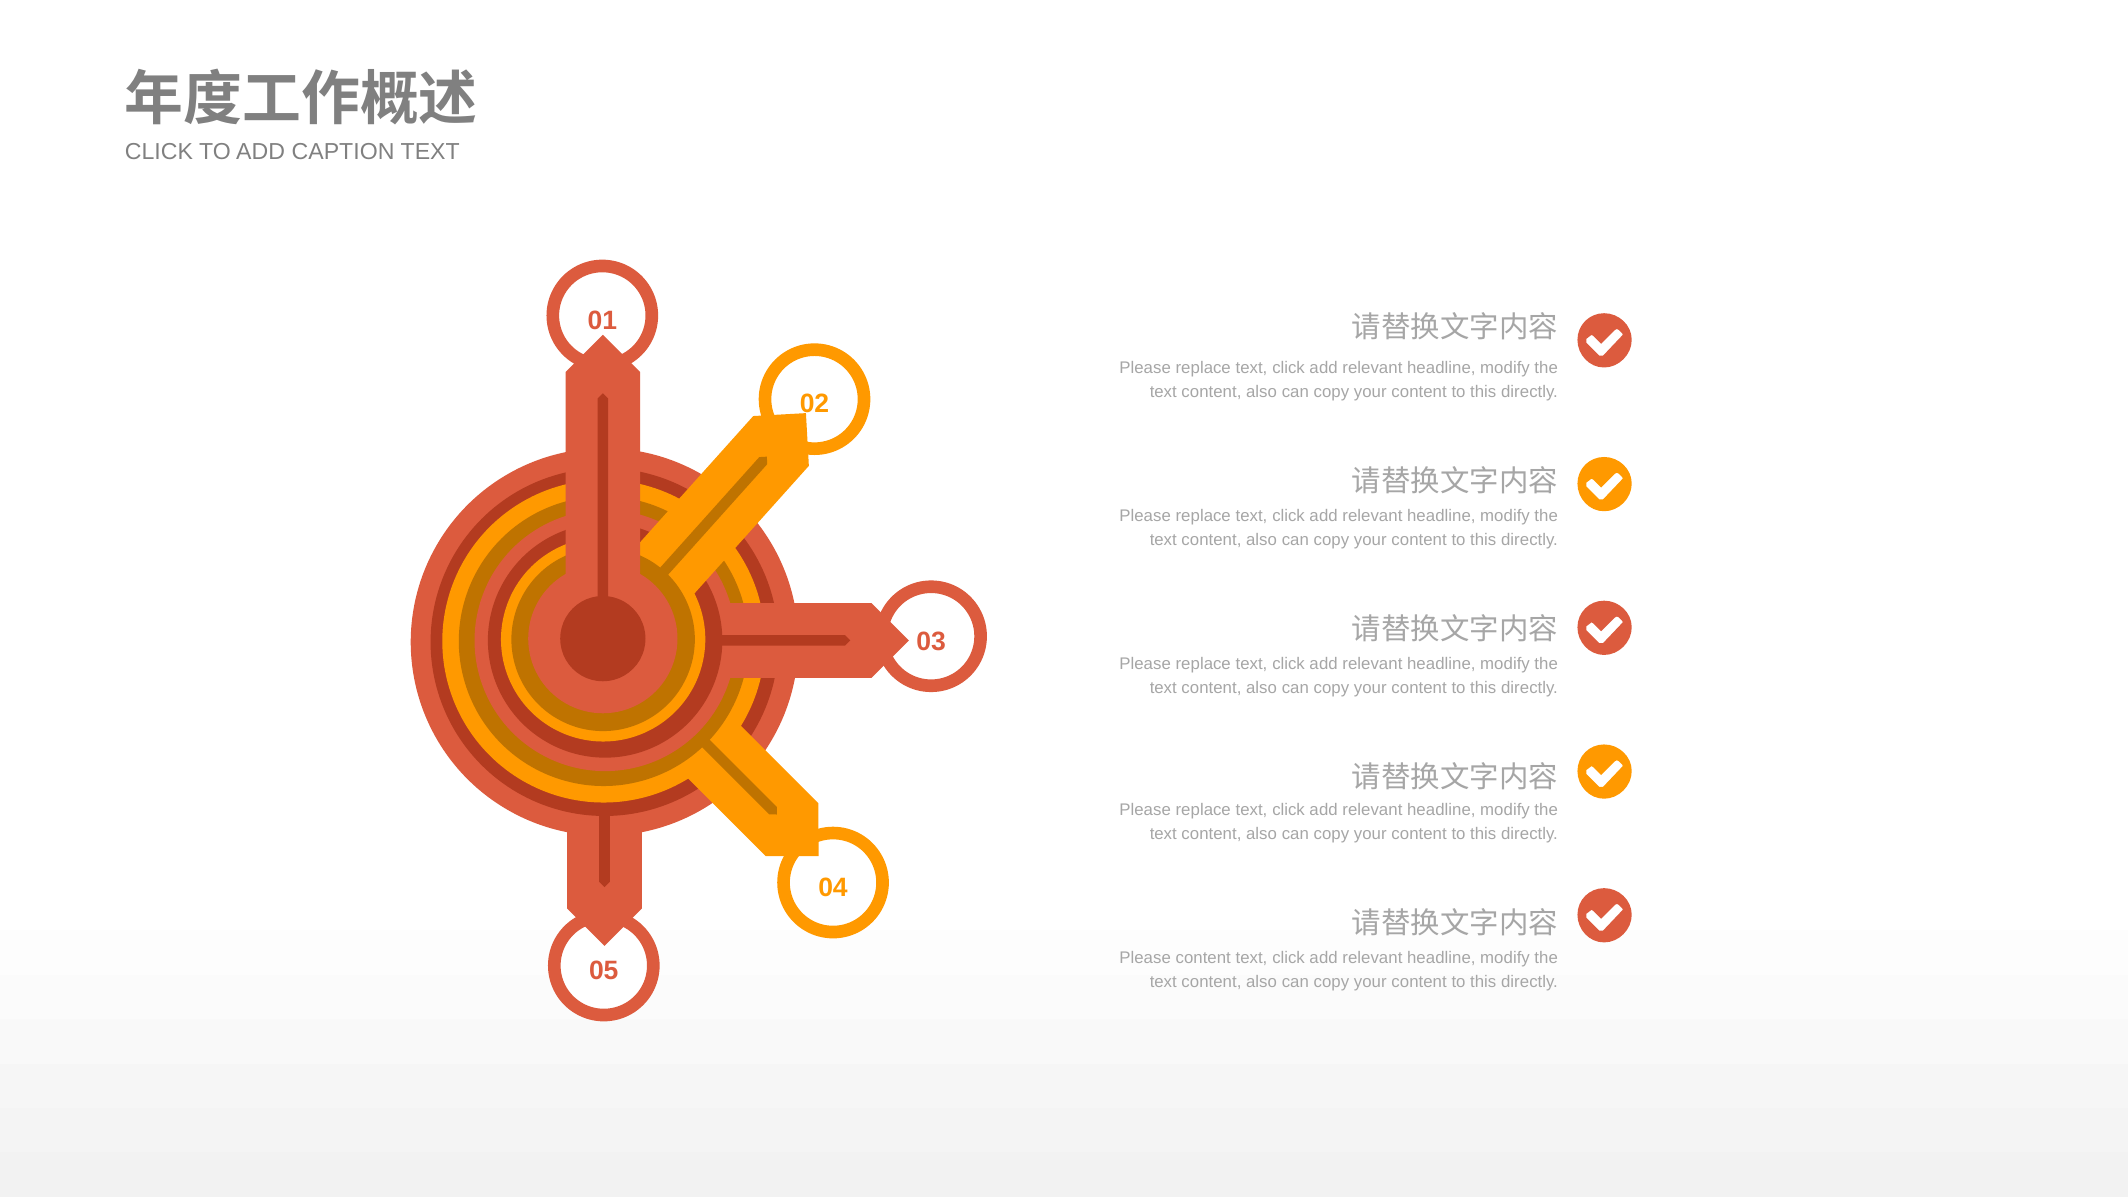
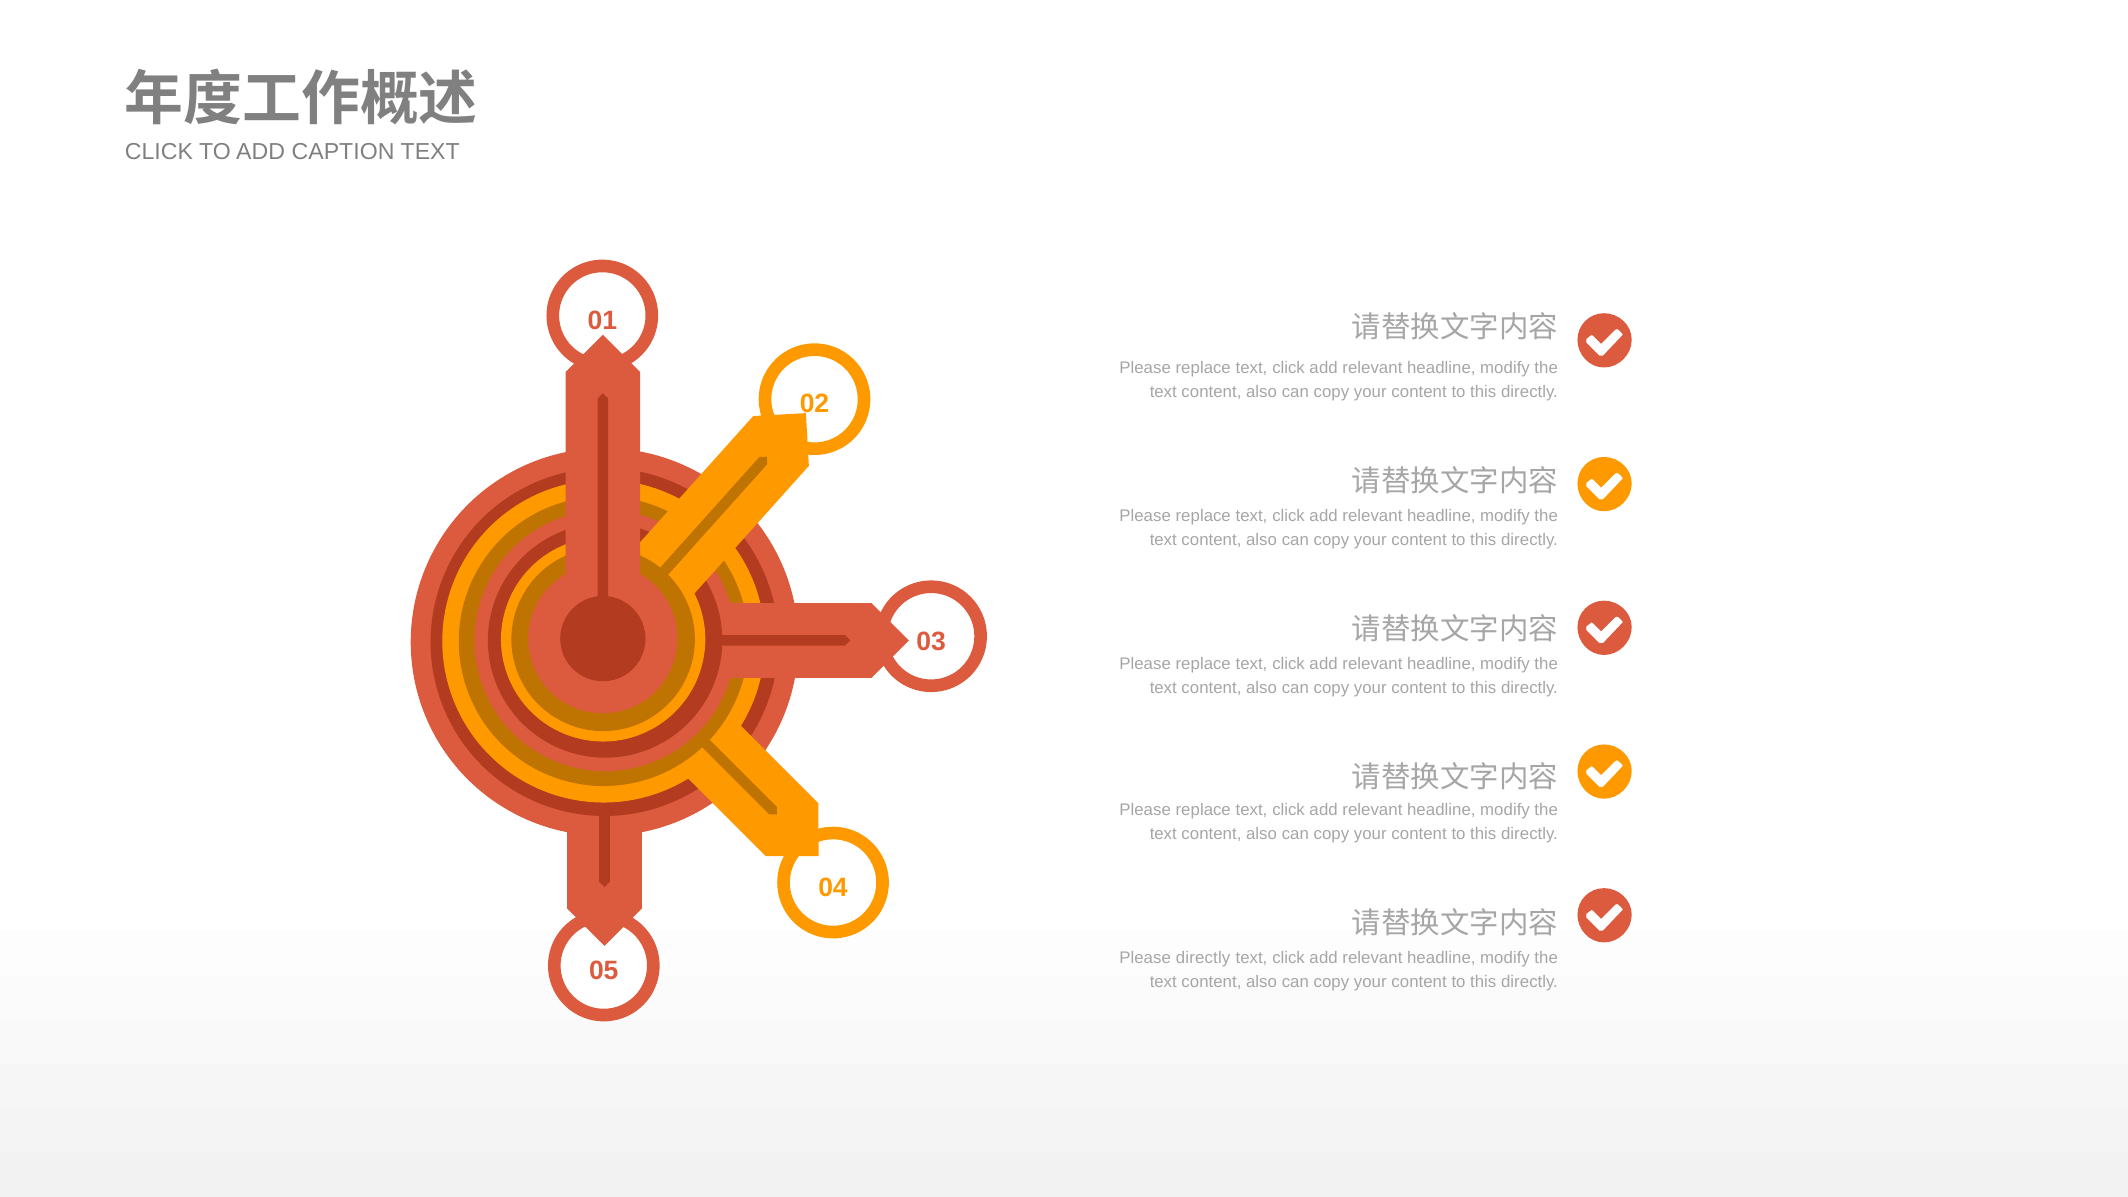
Please content: content -> directly (1203, 958)
